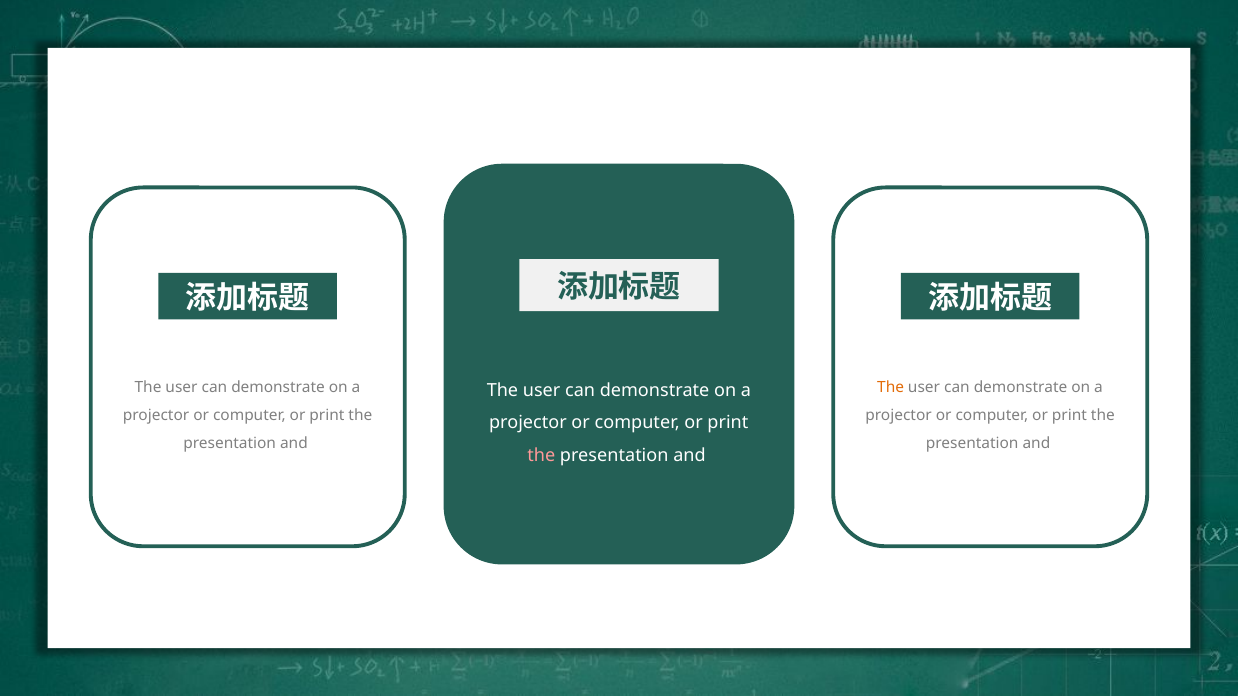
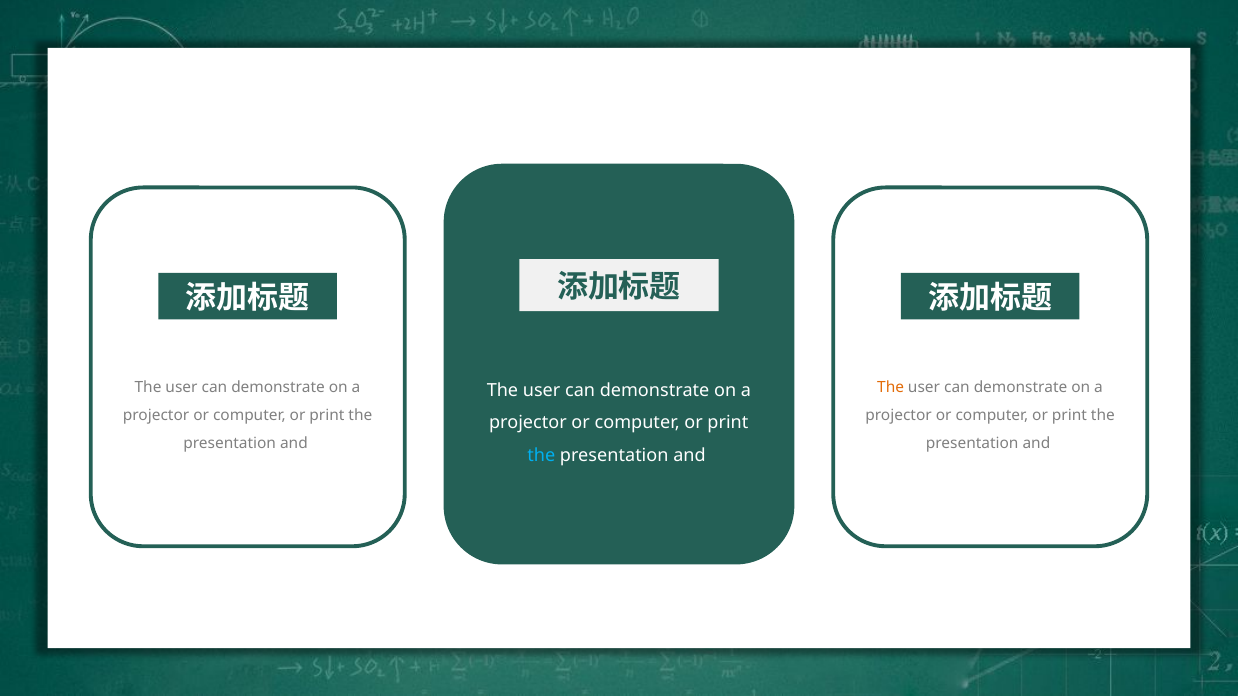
the colour: pink -> light blue (541, 456)
